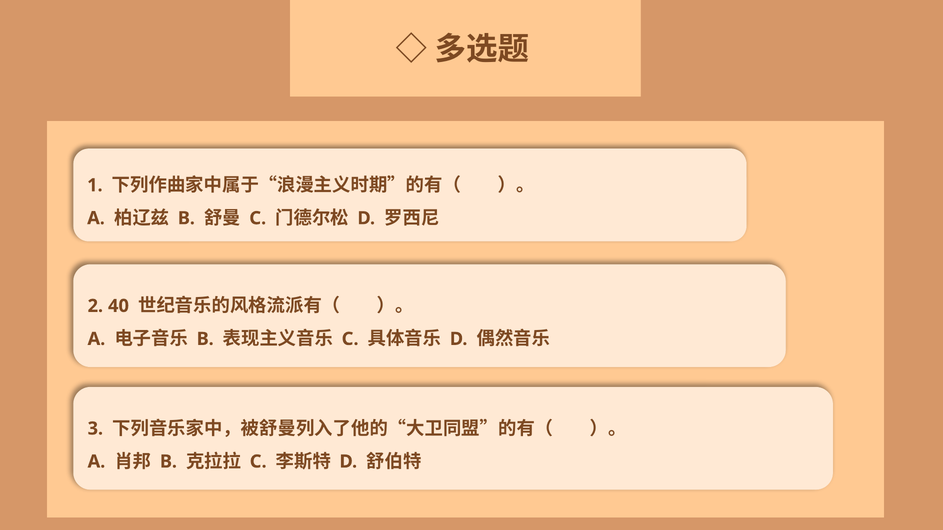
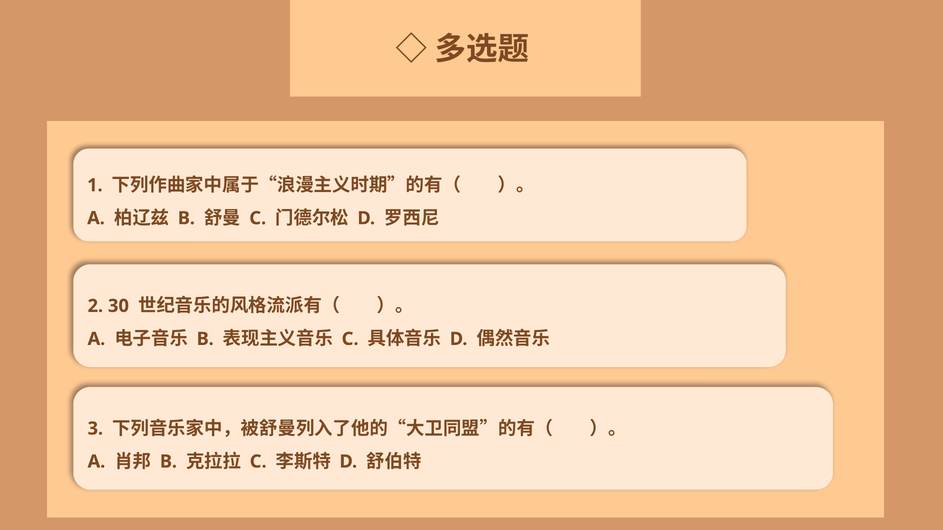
40: 40 -> 30 (118, 306)
